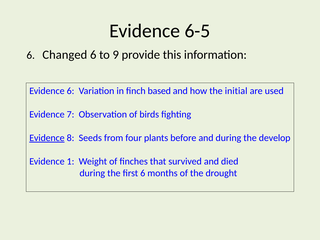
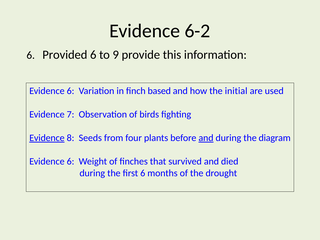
6-5: 6-5 -> 6-2 (197, 31)
Changed: Changed -> Provided (65, 55)
and underline: none -> present (206, 138)
develop: develop -> diagram (275, 138)
1: 1 -> 6 (71, 161)
